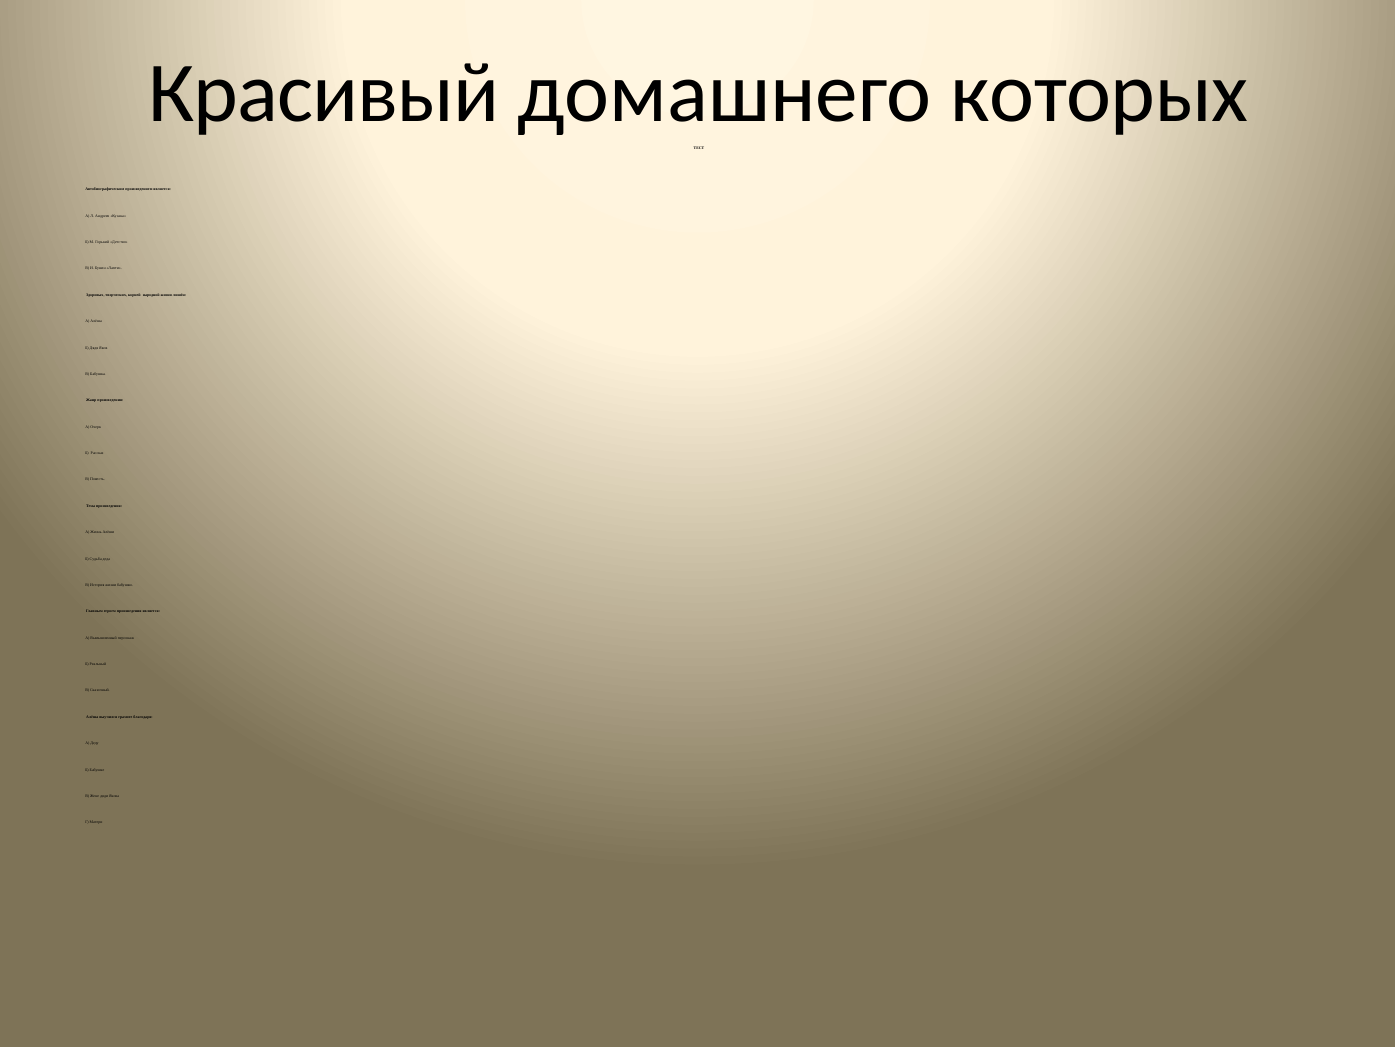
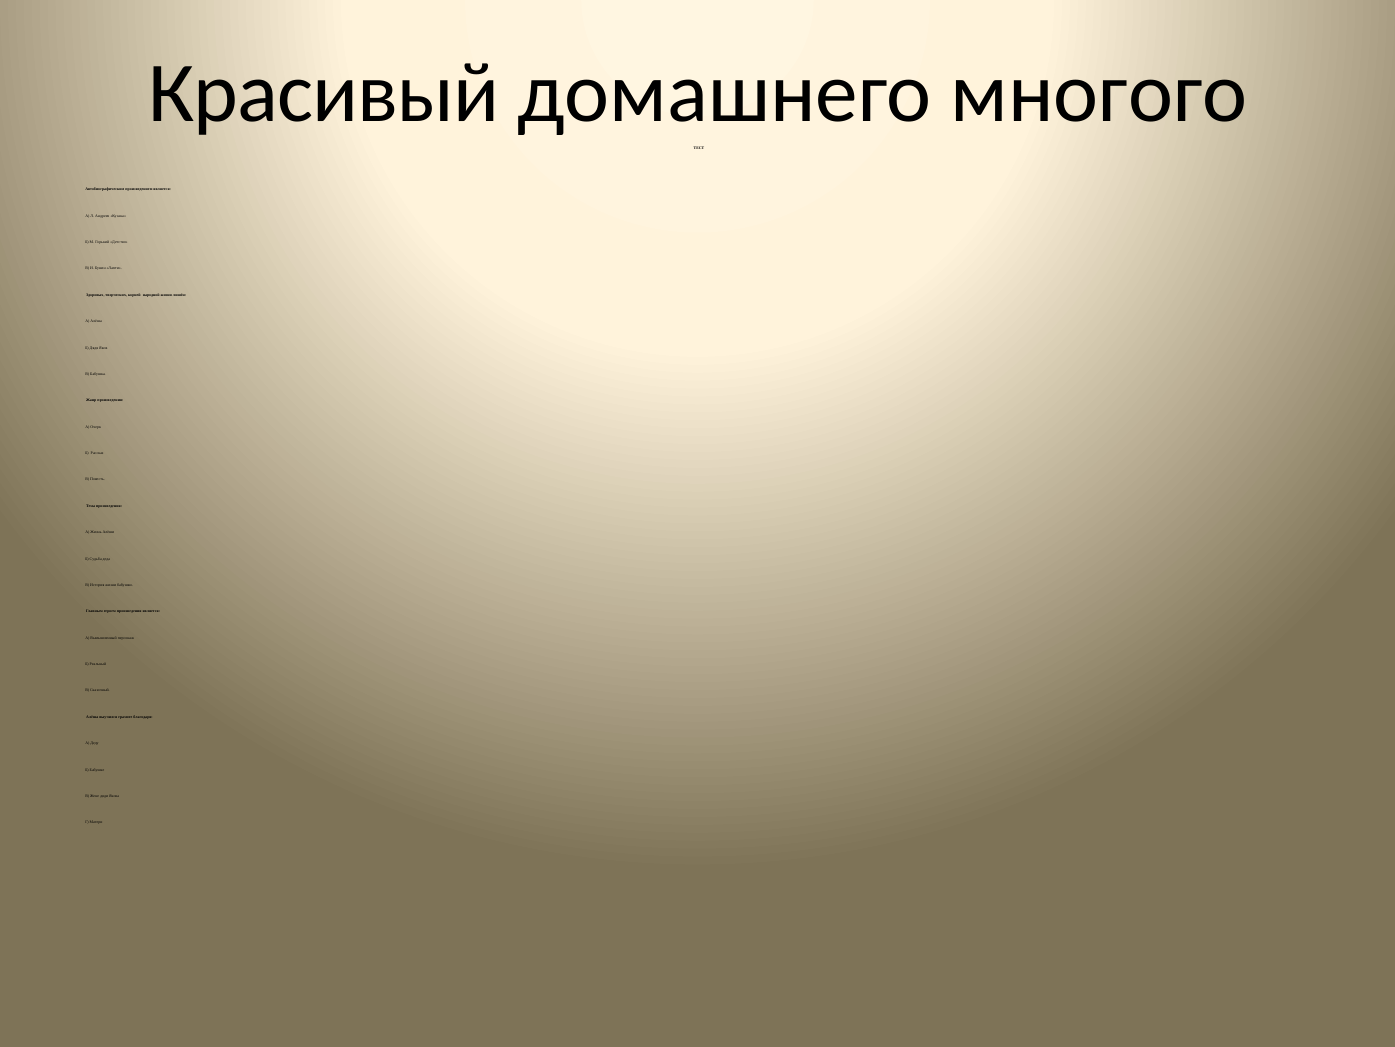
которых: которых -> многого (1099, 93)
